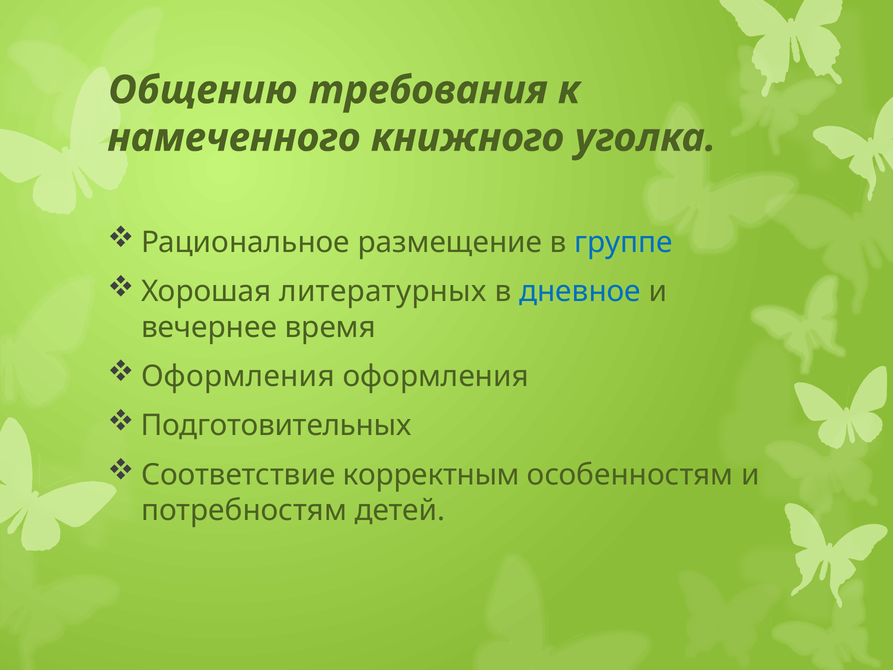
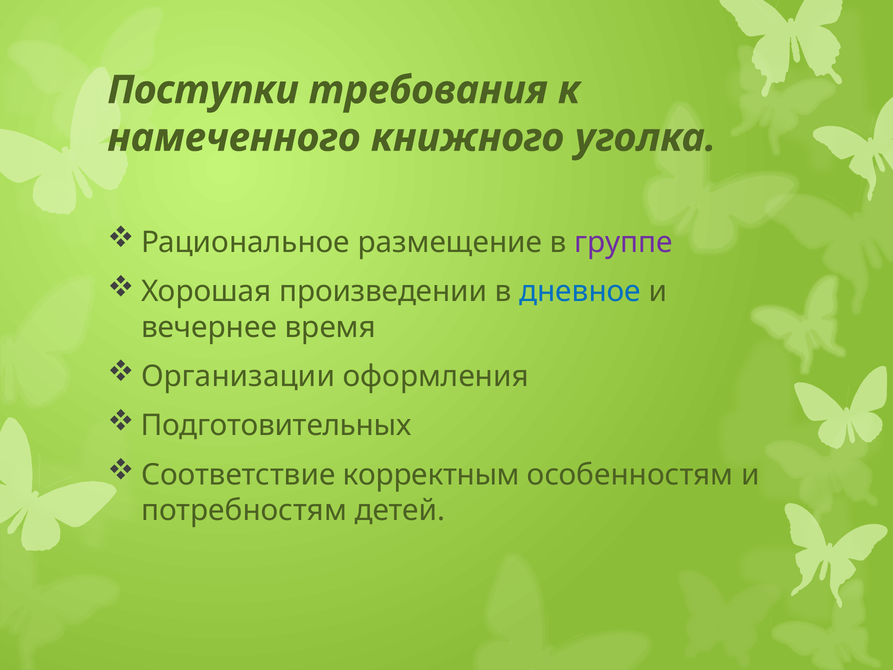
Общению: Общению -> Поступки (203, 90)
группе colour: blue -> purple (623, 242)
литературных: литературных -> произведении (383, 292)
Оформления: Оформления -> Организации (238, 376)
